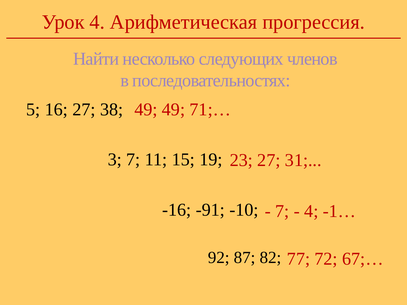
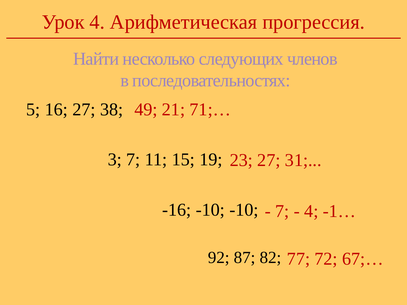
49 49: 49 -> 21 (173, 110)
-16 -91: -91 -> -10 (210, 210)
